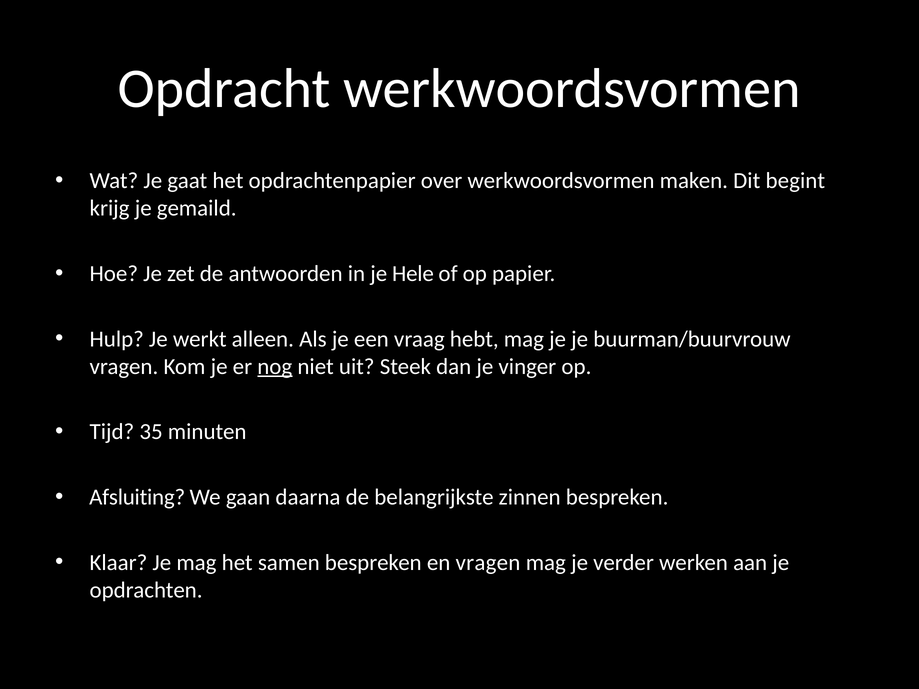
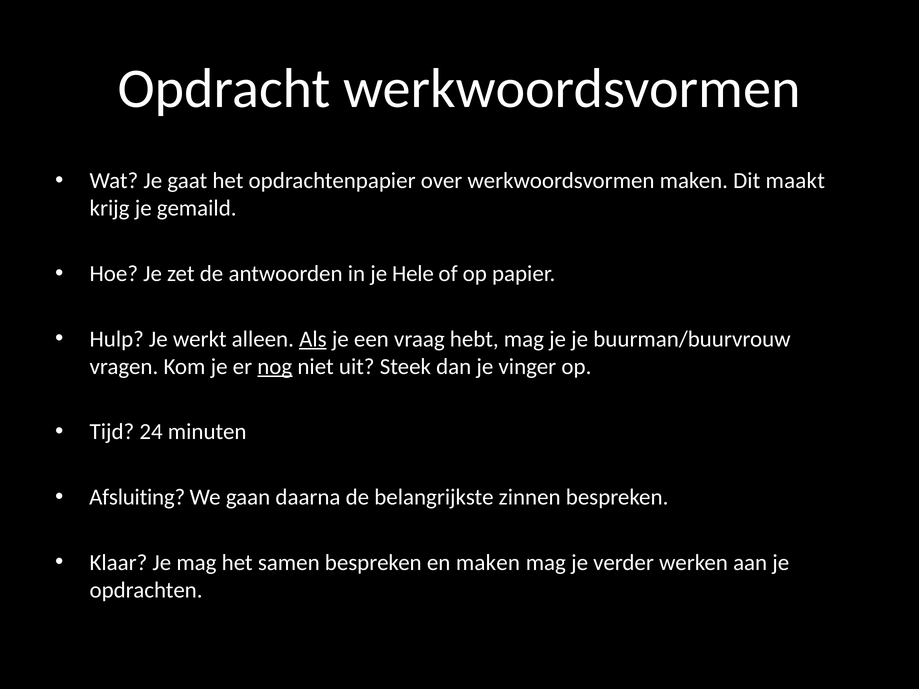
begint: begint -> maakt (795, 181)
Als underline: none -> present (313, 339)
35: 35 -> 24 (151, 432)
en vragen: vragen -> maken (488, 563)
